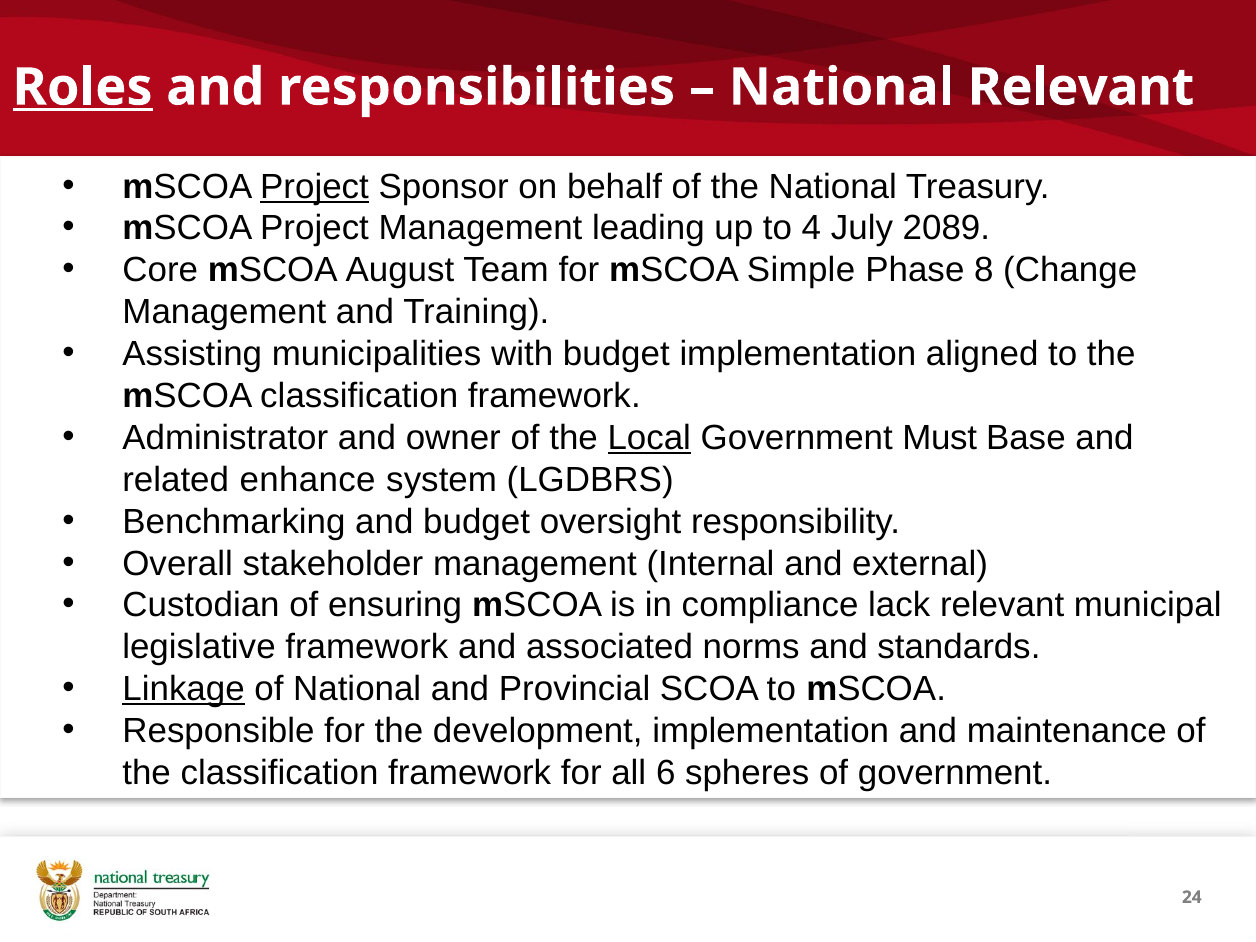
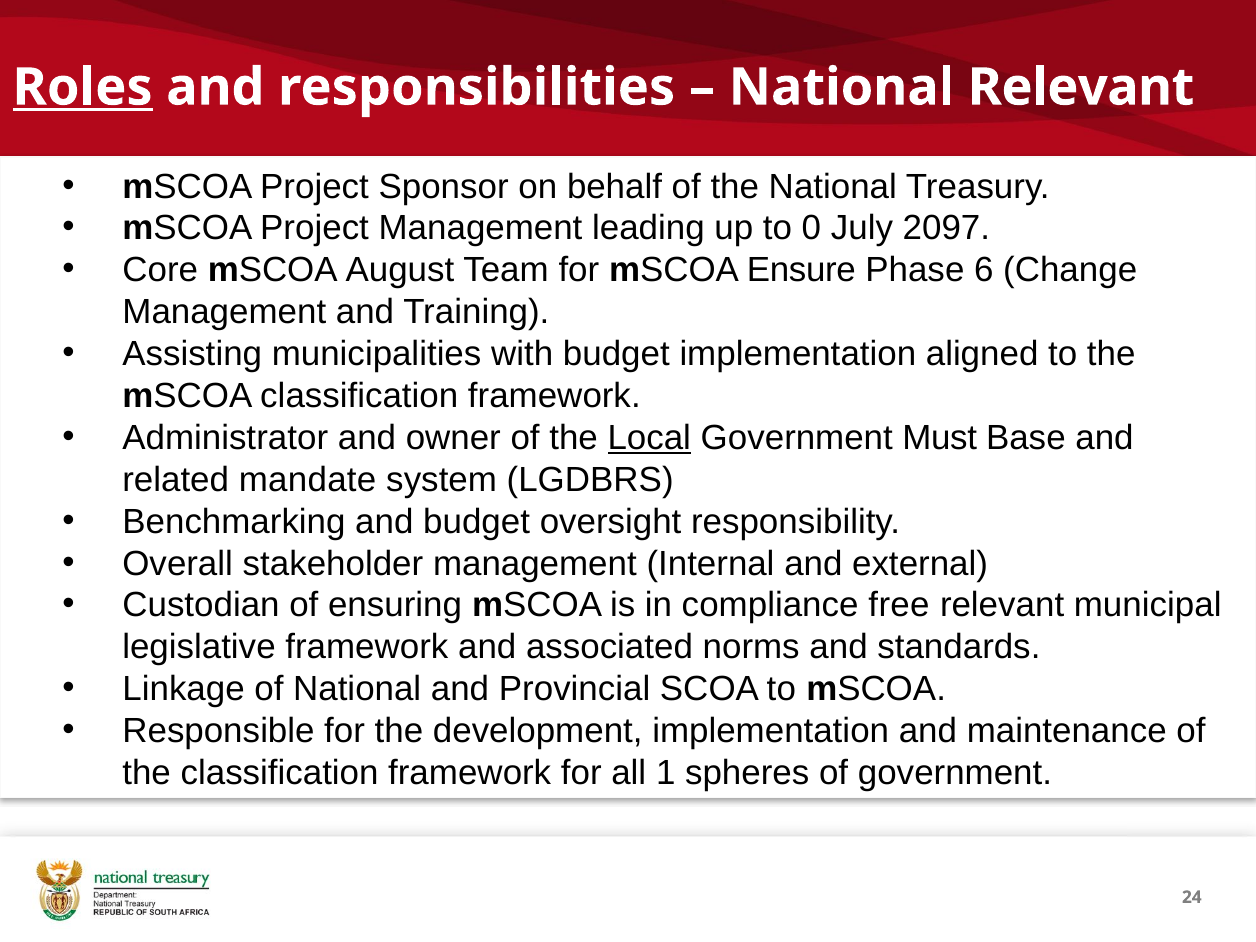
Project underline: present -> none (315, 187)
4: 4 -> 0 (811, 228)
2089: 2089 -> 2097 (946, 228)
Simple: Simple -> Ensure (801, 270)
8: 8 -> 6 (984, 270)
enhance: enhance -> mandate (308, 480)
lack: lack -> free (899, 605)
Linkage underline: present -> none (184, 689)
6: 6 -> 1 (666, 773)
